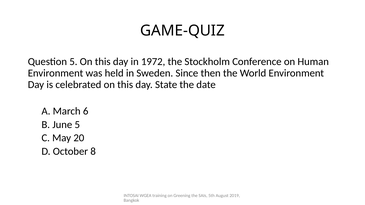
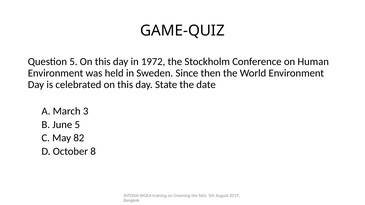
6: 6 -> 3 (86, 111)
20: 20 -> 82 (79, 138)
